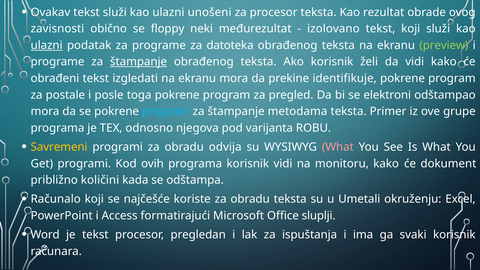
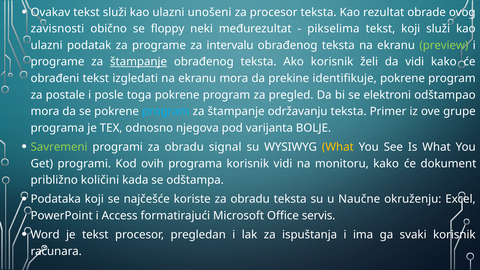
izolovano: izolovano -> pikselima (333, 29)
ulazni underline: present -> none (47, 45)
datoteka: datoteka -> intervalu (230, 45)
metodama: metodama -> održavanju (298, 111)
ROBU: ROBU -> BOLJE (313, 128)
Savremeni colour: yellow -> light green (59, 147)
odvija: odvija -> signal (225, 147)
What colour: pink -> yellow (338, 147)
Računalo: Računalo -> Podataka (56, 199)
Umetali: Umetali -> Naučne (359, 199)
sluplji: sluplji -> servis (319, 216)
